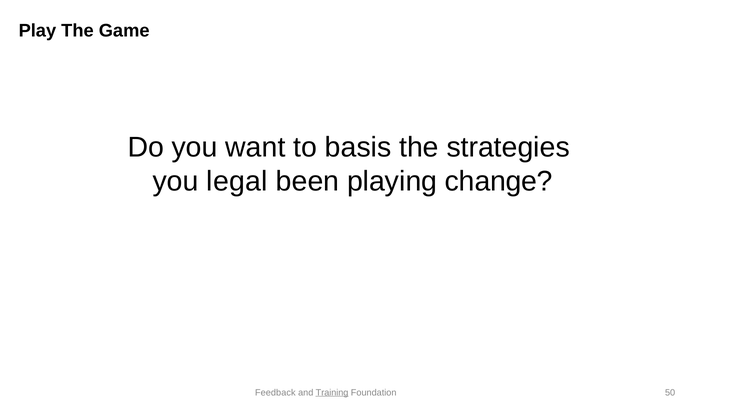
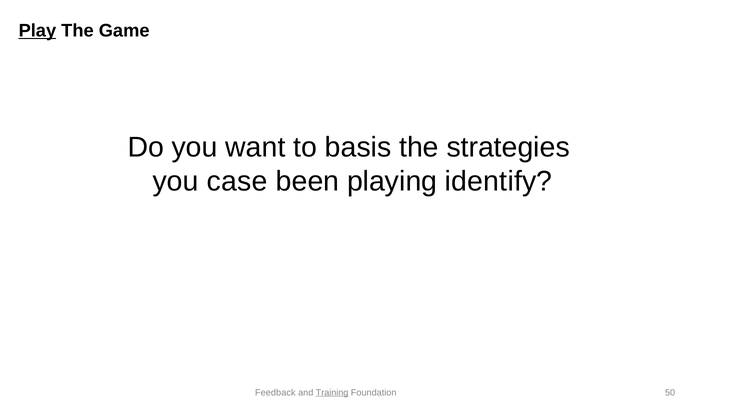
Play underline: none -> present (37, 31)
legal: legal -> case (237, 181)
change: change -> identify (499, 181)
